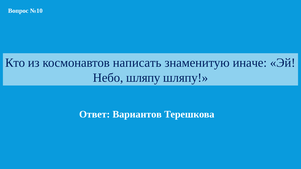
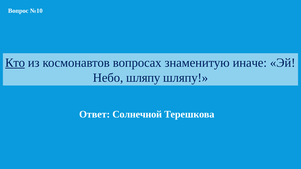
Кто underline: none -> present (15, 63)
написать: написать -> вопросах (137, 63)
Вариантов: Вариантов -> Солнечной (137, 115)
